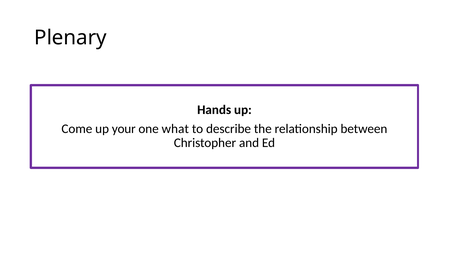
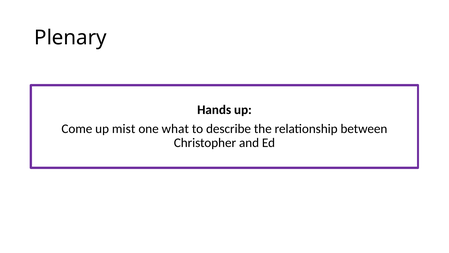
your: your -> mist (124, 129)
